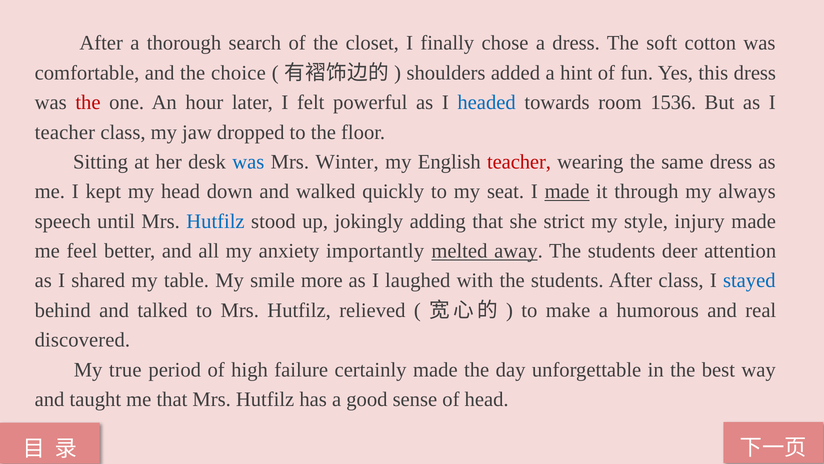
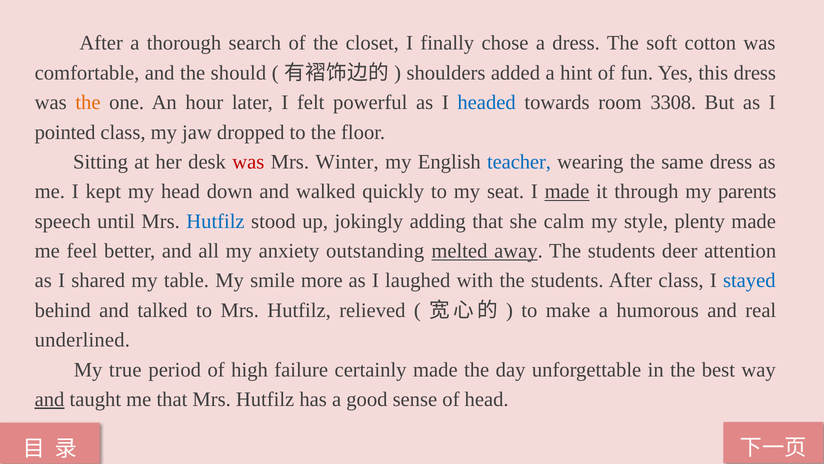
choice: choice -> should (238, 73)
the colour: red -> orange (88, 102)
1536: 1536 -> 3308 (673, 102)
teacher: teacher -> pointed (65, 132)
was colour: blue -> red (248, 162)
teacher colour: red -> blue (519, 162)
always: always -> parents (747, 191)
strict: strict -> calm (564, 221)
injury: injury -> plenty (700, 221)
importantly: importantly -> outstanding (375, 251)
discovered: discovered -> underlined (82, 340)
and underline: none -> present (50, 399)
